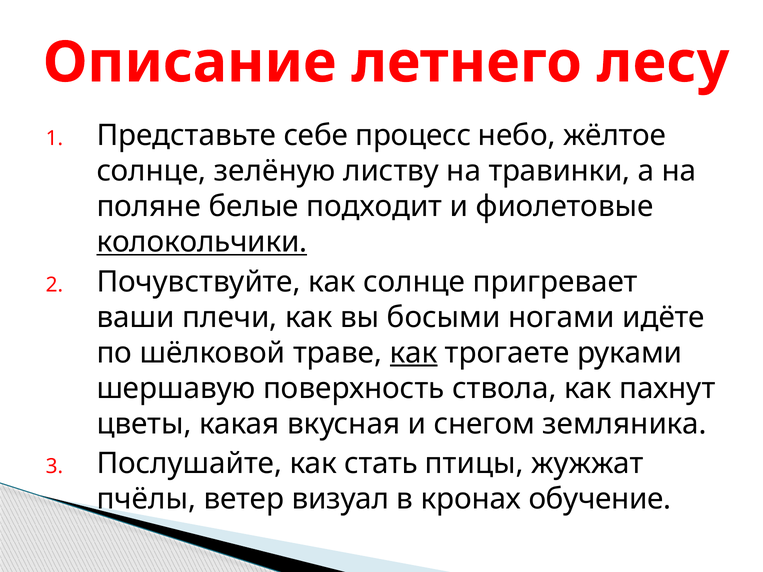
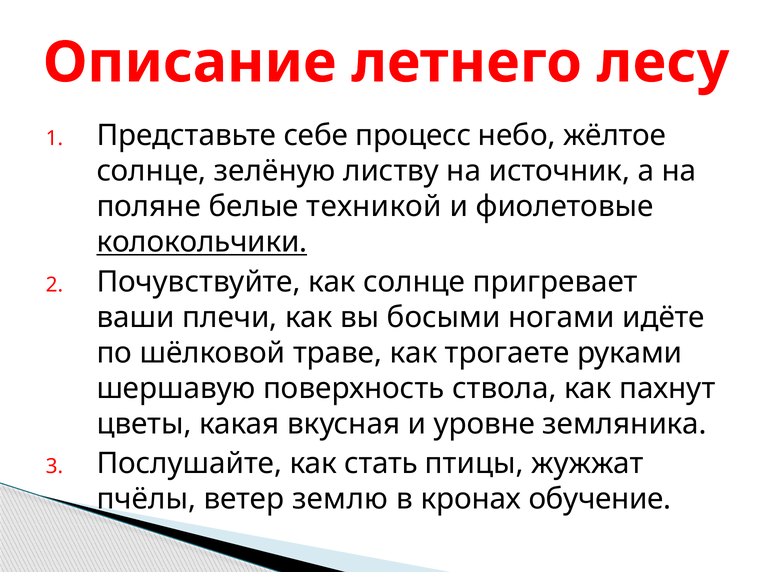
травинки: травинки -> источник (559, 171)
подходит: подходит -> техникой (374, 207)
как underline: present -> none (414, 353)
снегом: снегом -> уровне (484, 424)
визуал: визуал -> землю (340, 499)
